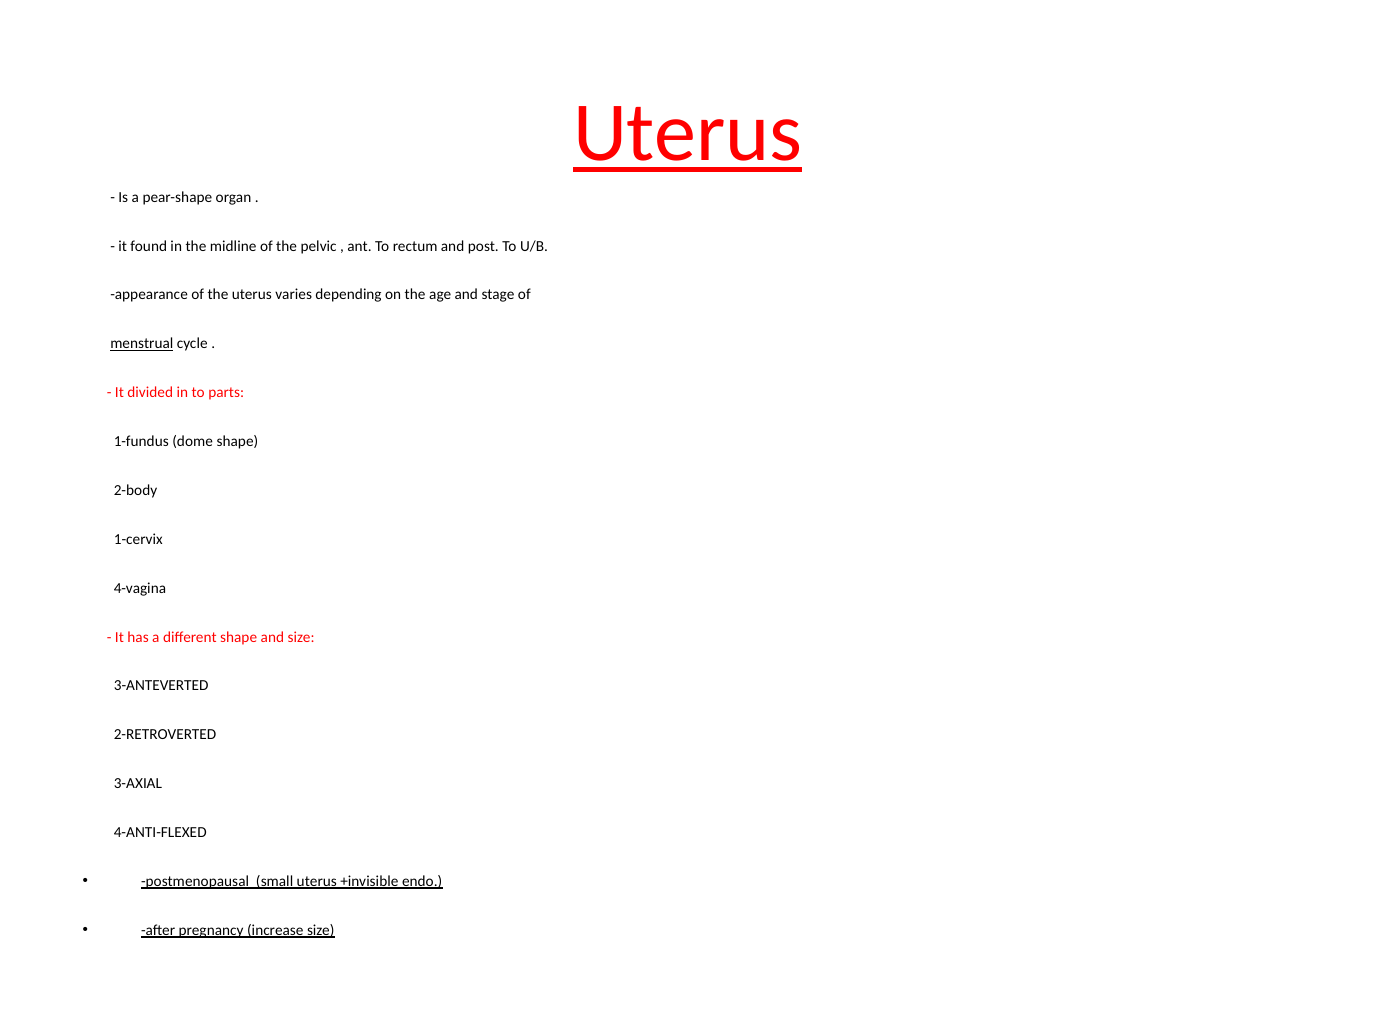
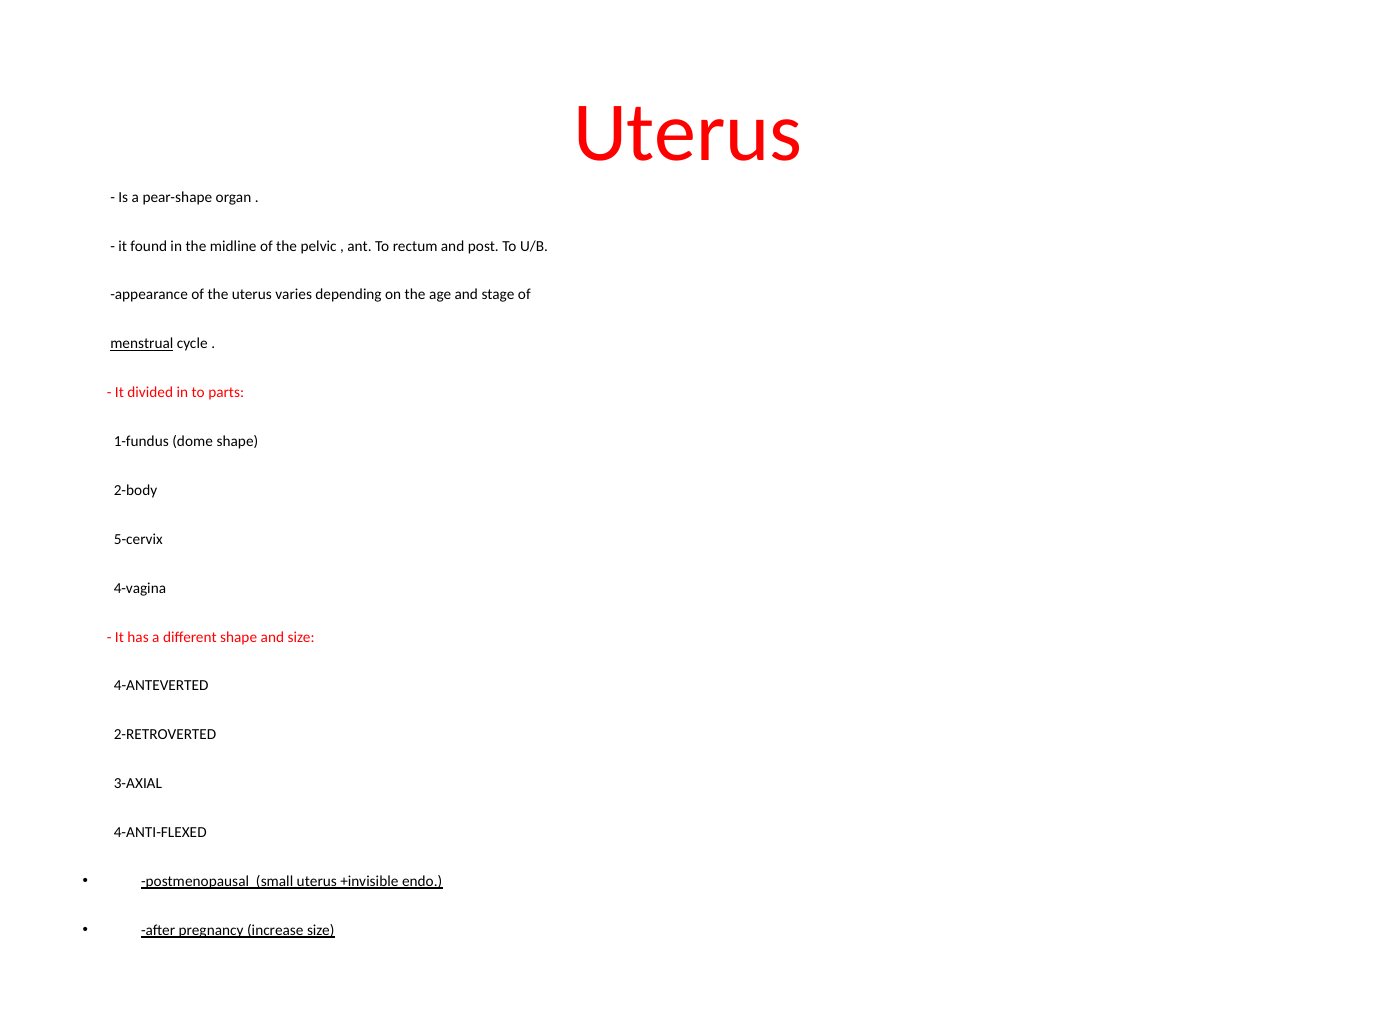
Uterus underline: present -> none (688, 133)
1-cervix: 1-cervix -> 5-cervix (138, 539)
3-ANTEVERTED: 3-ANTEVERTED -> 4-ANTEVERTED (161, 686)
